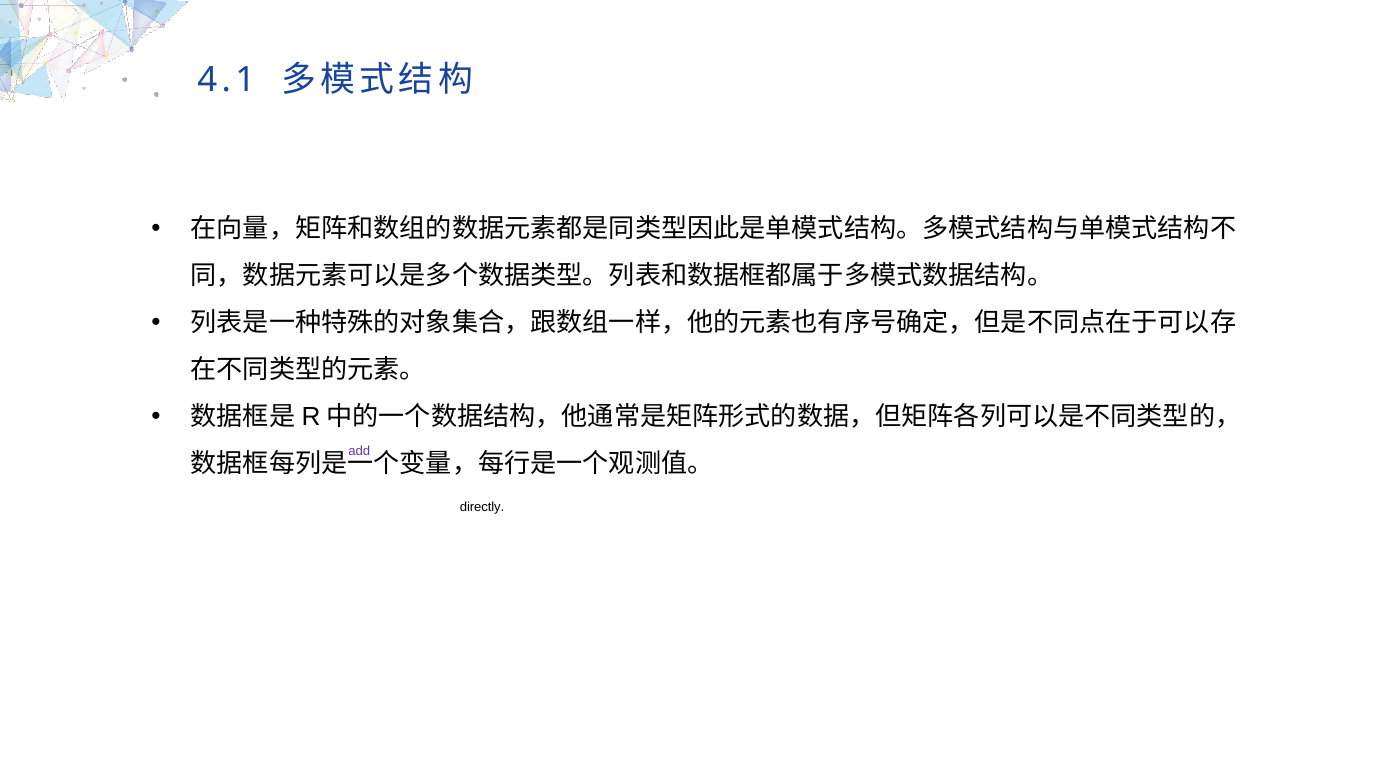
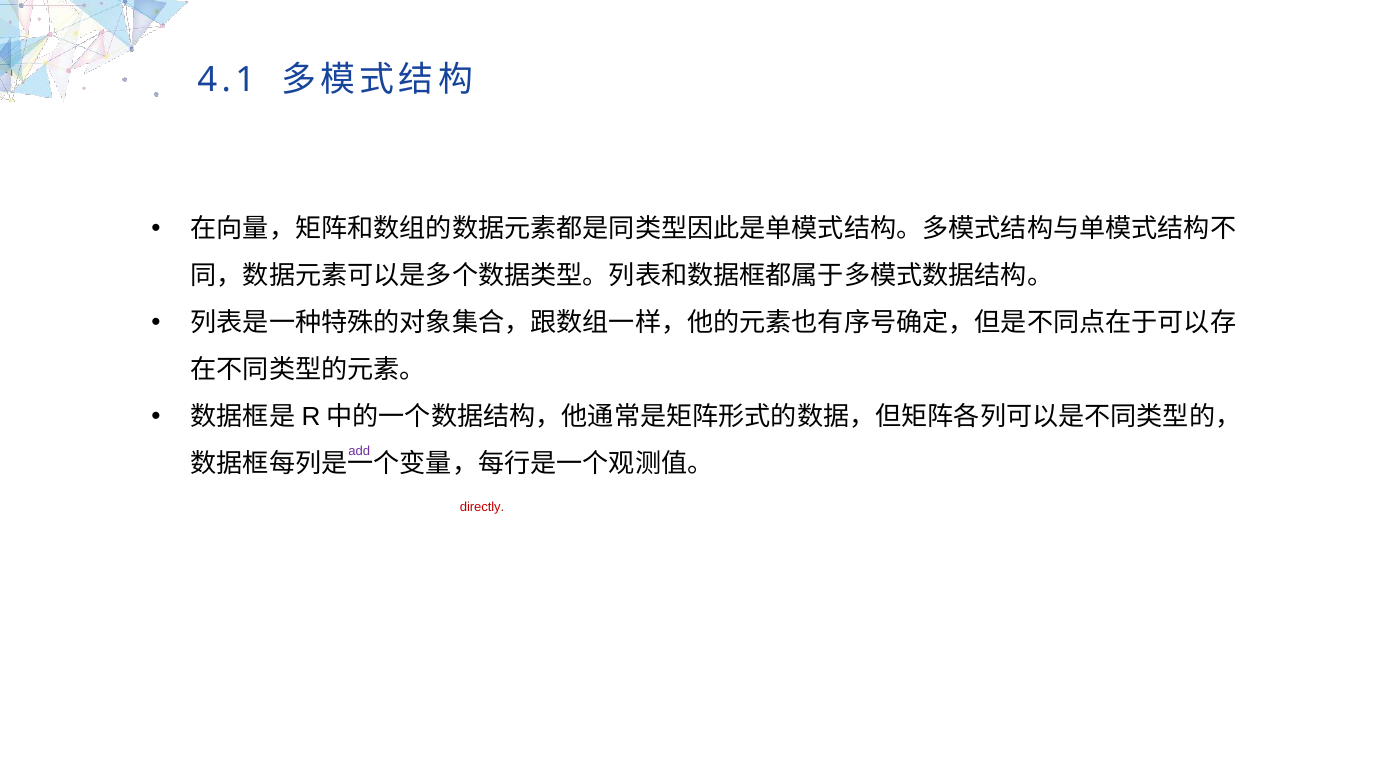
directly colour: black -> red (482, 508)
